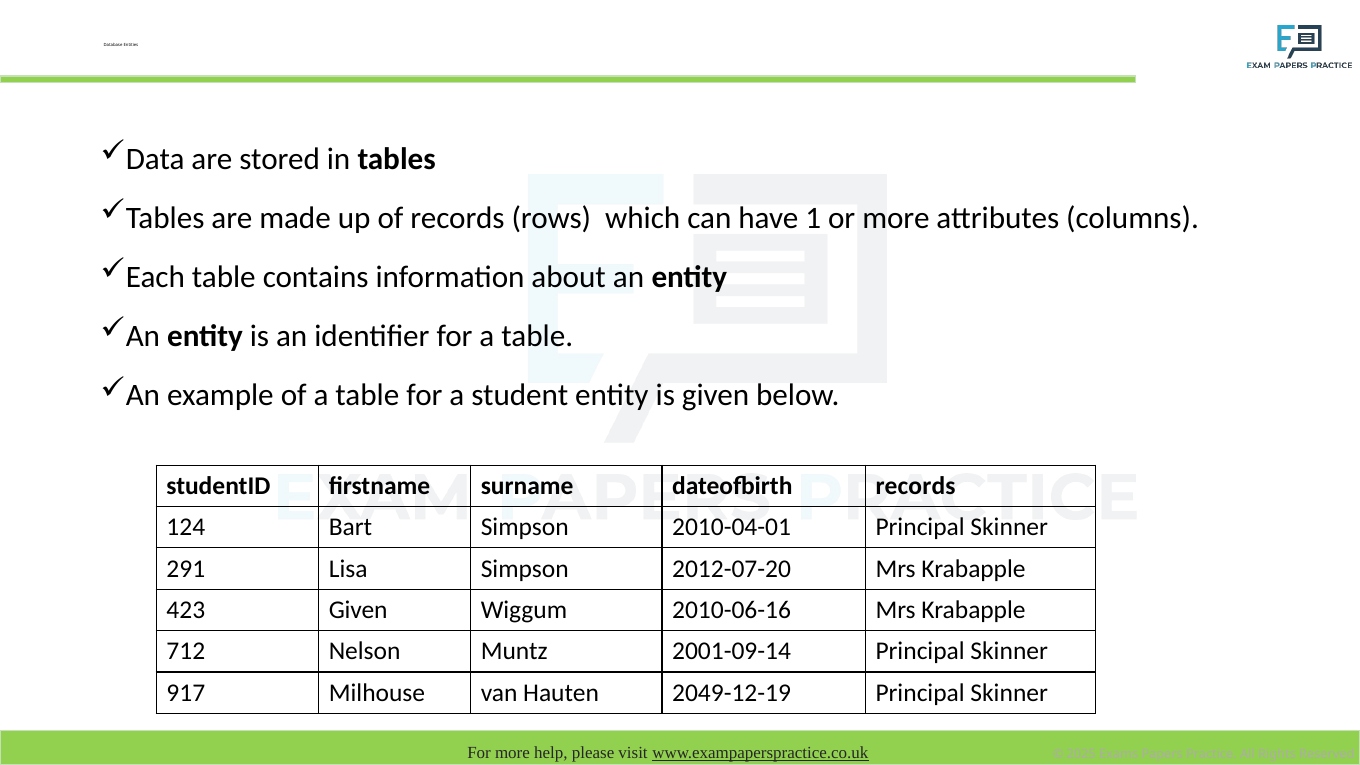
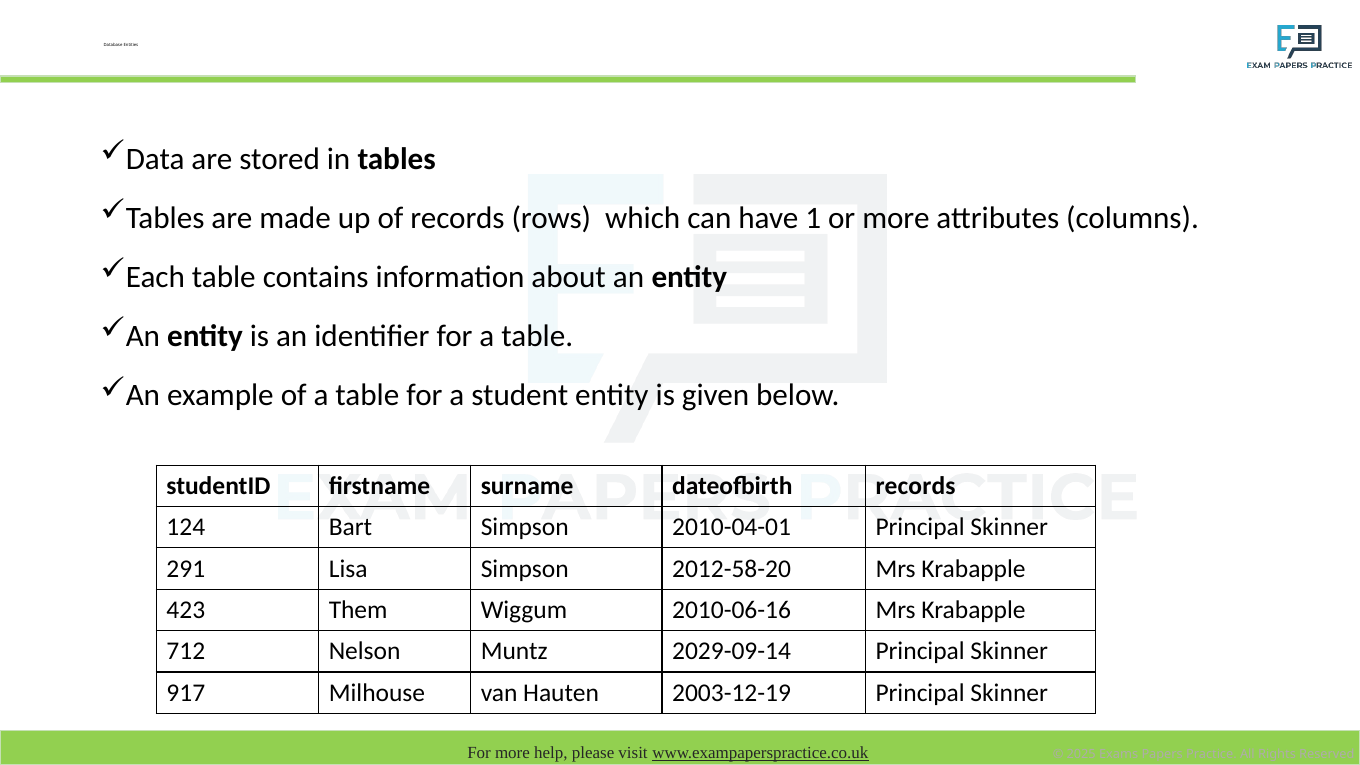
2012-07-20: 2012-07-20 -> 2012-58-20 (732, 569)
423 Given: Given -> Them (358, 610)
2001-09-14: 2001-09-14 -> 2029-09-14 (732, 652)
2049-12-19: 2049-12-19 -> 2003-12-19 (732, 693)
